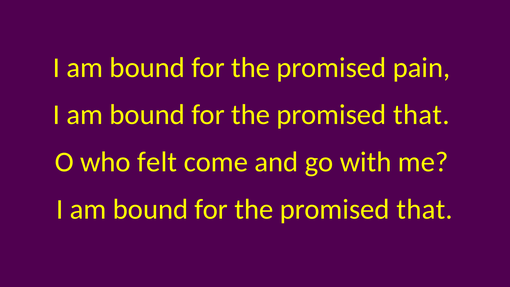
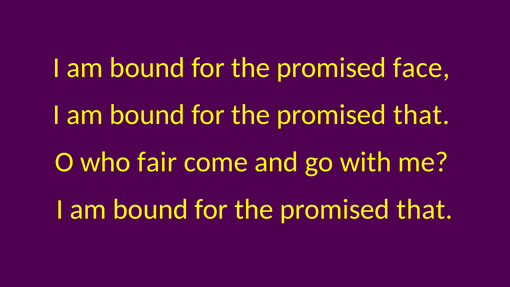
pain: pain -> face (421, 68)
felt: felt -> fair (157, 162)
